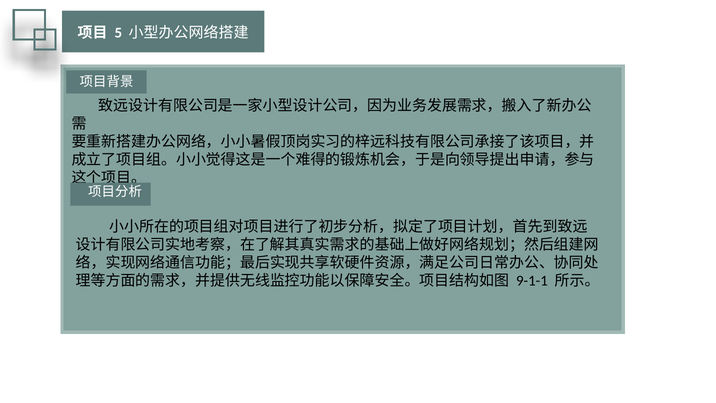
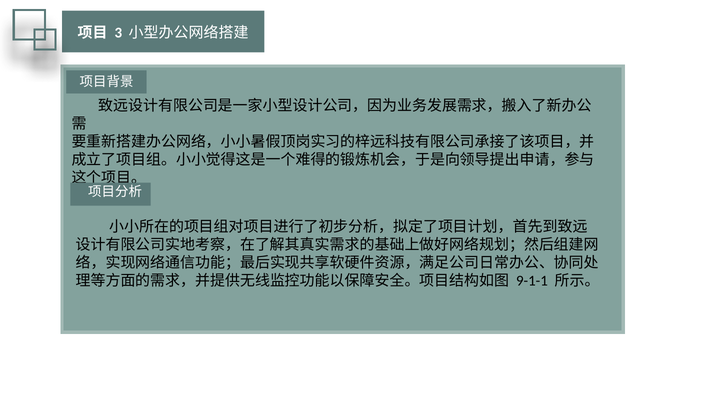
5: 5 -> 3 (118, 33)
